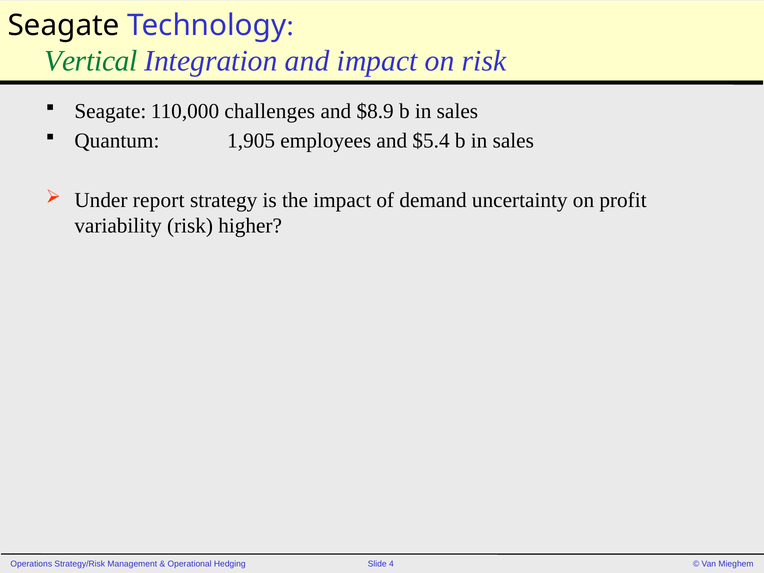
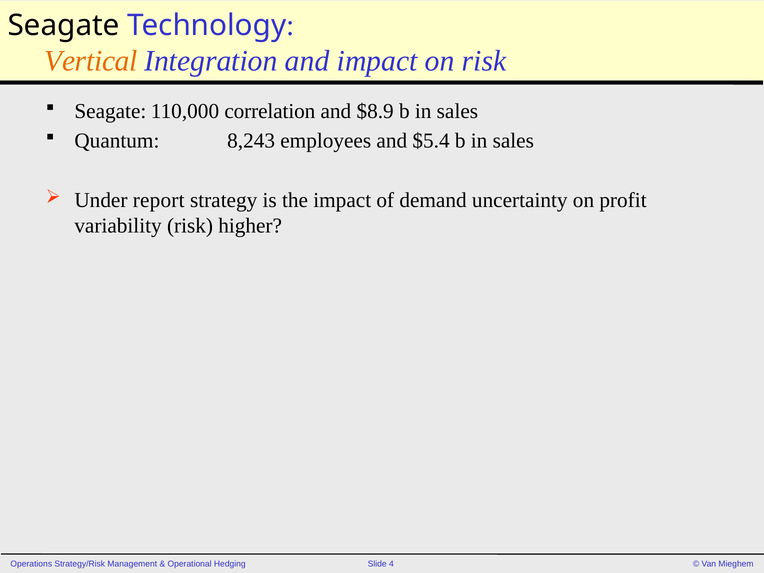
Vertical colour: green -> orange (91, 61)
challenges: challenges -> correlation (270, 111)
1,905: 1,905 -> 8,243 (251, 141)
